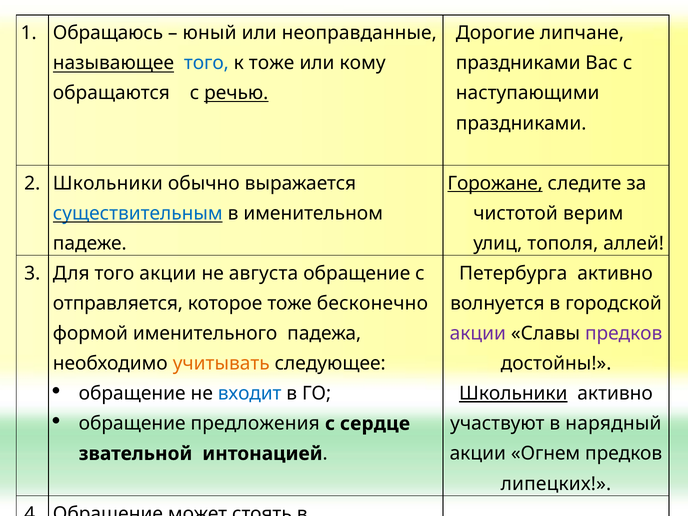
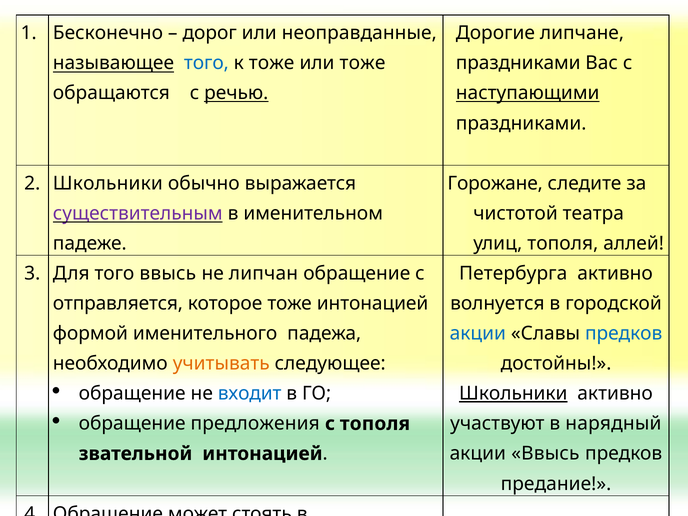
Обращаюсь: Обращаюсь -> Бесконечно (108, 33)
юный: юный -> дорог (210, 33)
или кому: кому -> тоже (363, 63)
наступающими underline: none -> present (528, 93)
Горожане underline: present -> none (495, 183)
существительным colour: blue -> purple (138, 213)
верим: верим -> театра (593, 213)
того акции: акции -> ввысь (168, 273)
августа: августа -> липчан (263, 273)
тоже бесконечно: бесконечно -> интонацией (373, 303)
акции colour: purple -> blue (478, 334)
предков colour: purple -> blue (624, 334)
с сердце: сердце -> тополя (375, 424)
акции Огнем: Огнем -> Ввысь (545, 454)
липецких: липецких -> предание (556, 484)
